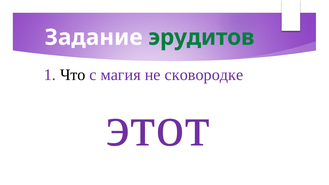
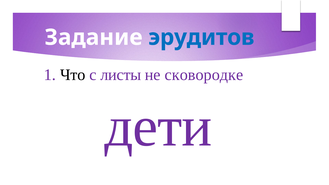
эрудитов colour: green -> blue (201, 37)
магия: магия -> листы (121, 75)
этот: этот -> дети (158, 127)
